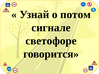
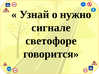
потом: потом -> нужно (76, 15)
